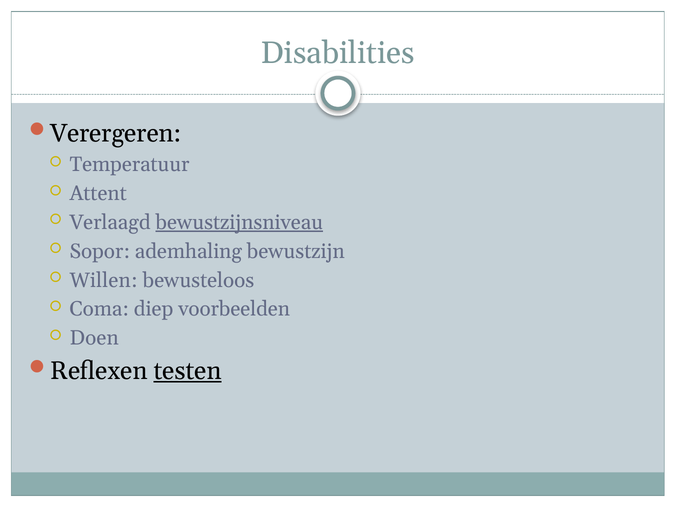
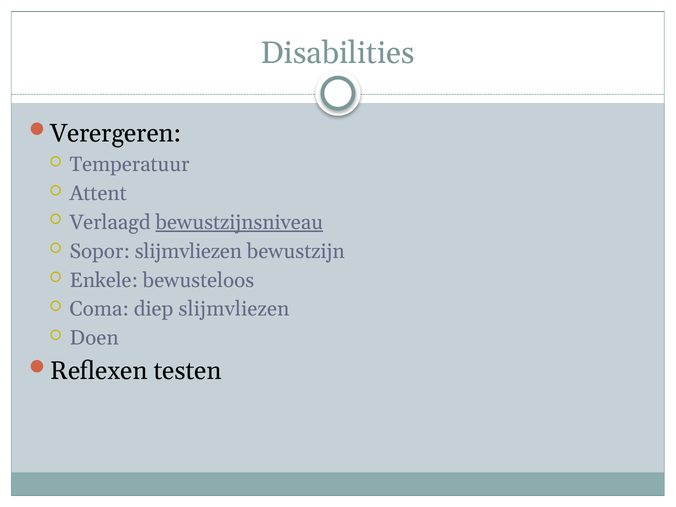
Sopor ademhaling: ademhaling -> slijmvliezen (188, 251)
Willen: Willen -> Enkele (104, 280)
diep voorbeelden: voorbeelden -> slijmvliezen (234, 309)
testen underline: present -> none (188, 371)
